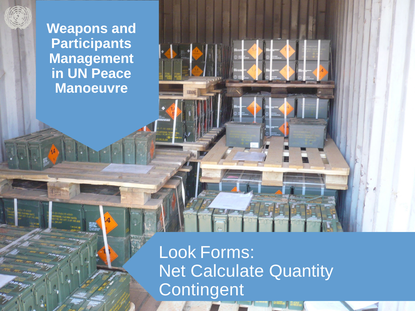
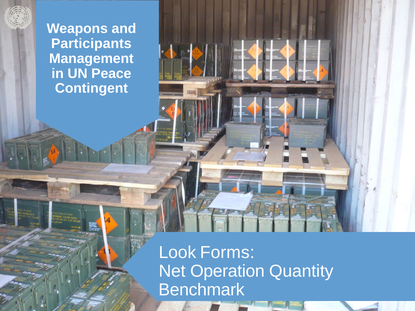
Manoeuvre: Manoeuvre -> Contingent (91, 88)
Calculate: Calculate -> Operation (227, 271)
Contingent: Contingent -> Benchmark (201, 290)
